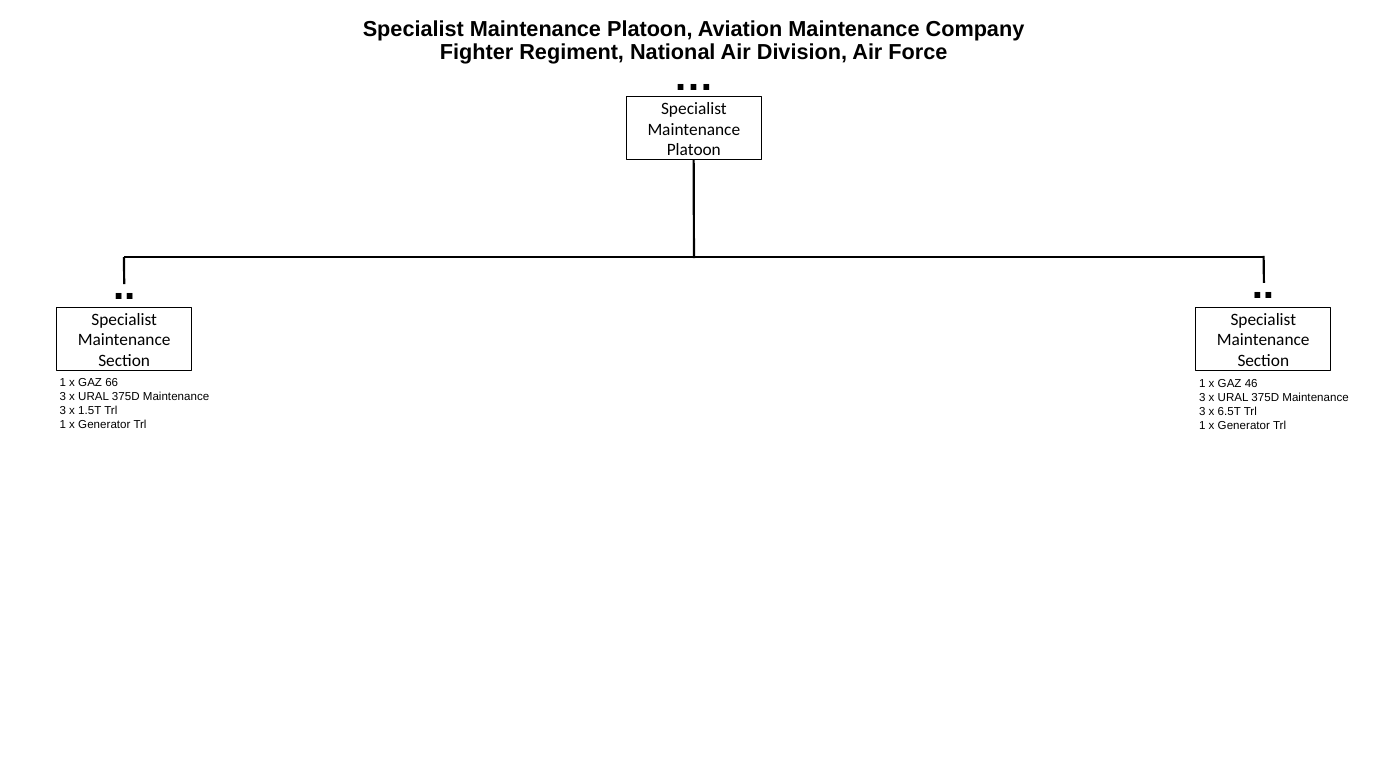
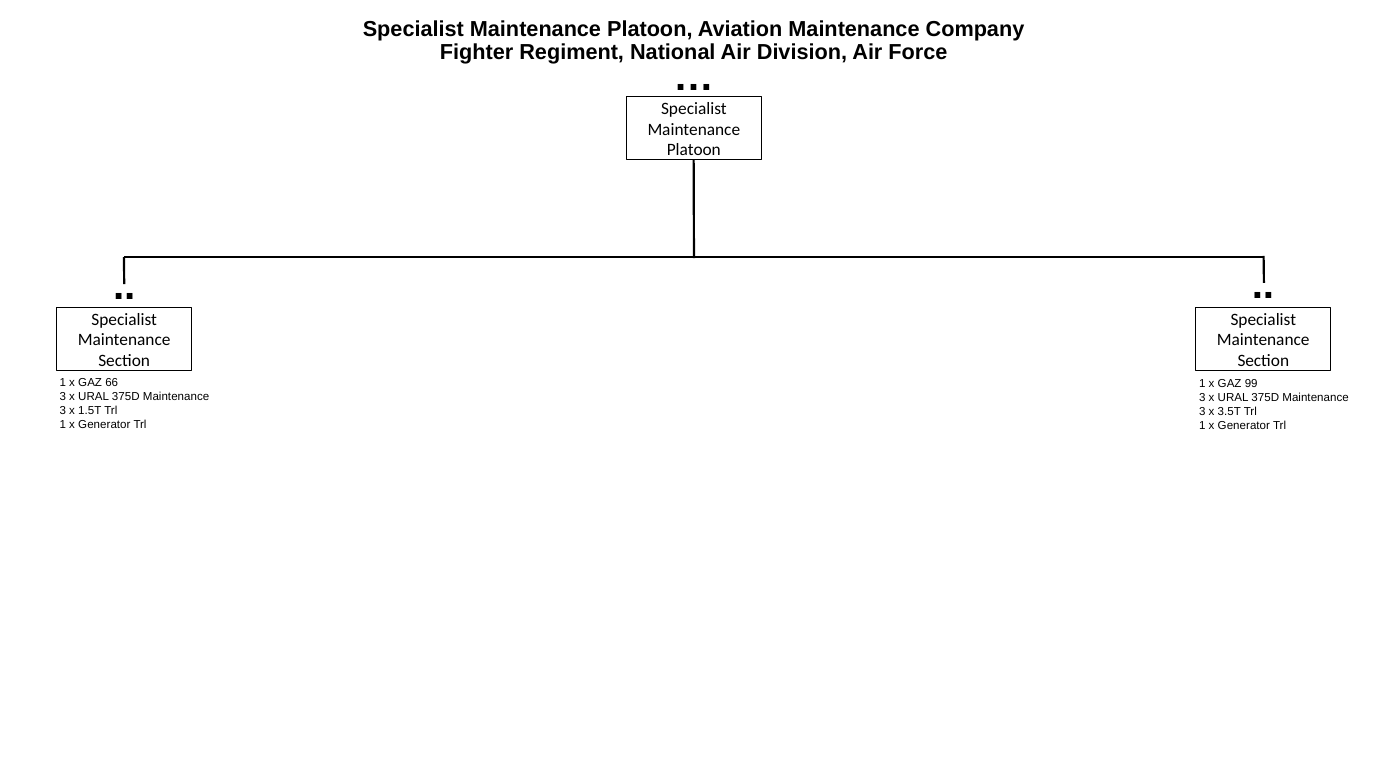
46: 46 -> 99 (1251, 384)
6.5T: 6.5T -> 3.5T (1229, 411)
